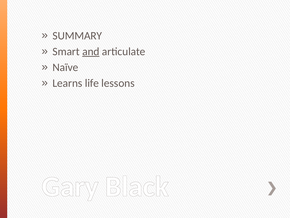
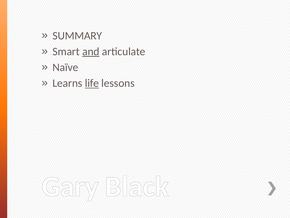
life underline: none -> present (92, 83)
